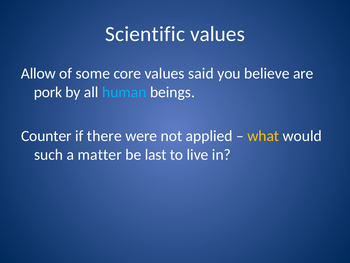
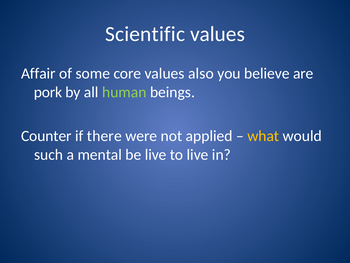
Allow: Allow -> Affair (38, 73)
said: said -> also (201, 73)
human colour: light blue -> light green (124, 92)
matter: matter -> mental (100, 154)
be last: last -> live (156, 154)
